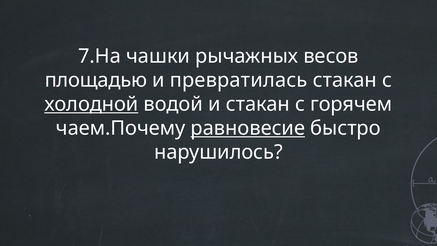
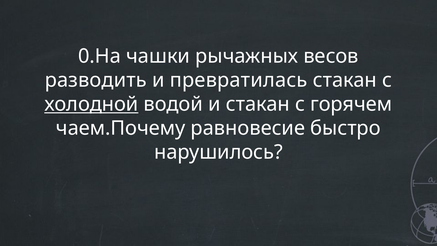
7.На: 7.На -> 0.На (100, 56)
площадью: площадью -> разводить (96, 80)
равновесие underline: present -> none (248, 128)
